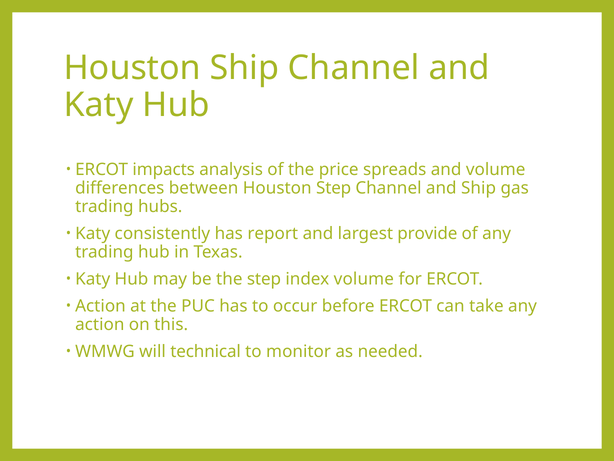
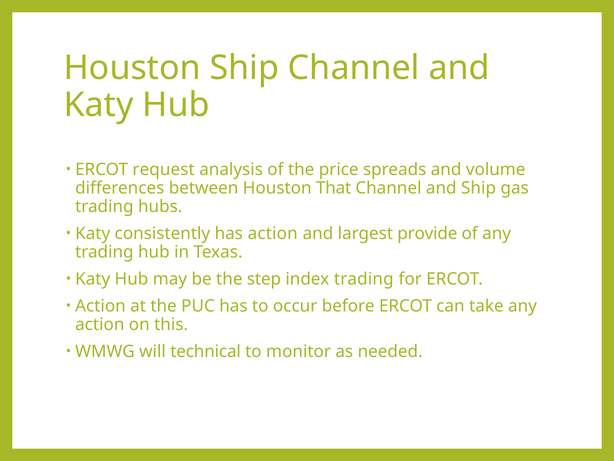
impacts: impacts -> request (164, 170)
Houston Step: Step -> That (334, 188)
has report: report -> action (273, 233)
index volume: volume -> trading (364, 279)
